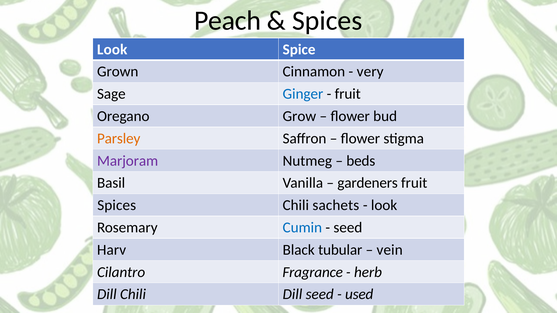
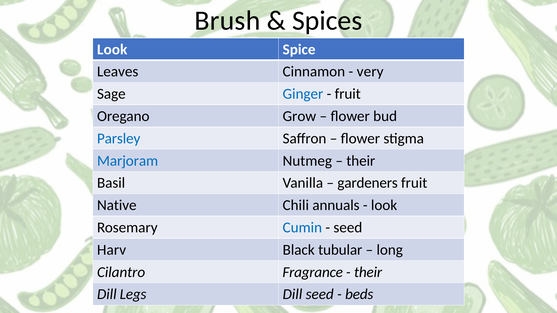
Peach: Peach -> Brush (227, 21)
Grown: Grown -> Leaves (118, 72)
Parsley colour: orange -> blue (119, 139)
Marjoram colour: purple -> blue (128, 161)
beds: beds -> their (361, 161)
Spices: Spices -> Native (117, 205)
sachets: sachets -> annuals (336, 205)
vein: vein -> long (390, 250)
herb: herb -> their (368, 272)
Dill Chili: Chili -> Legs (133, 295)
used: used -> beds (359, 295)
